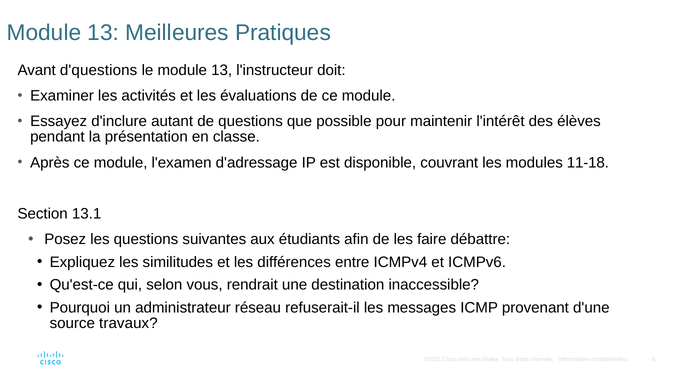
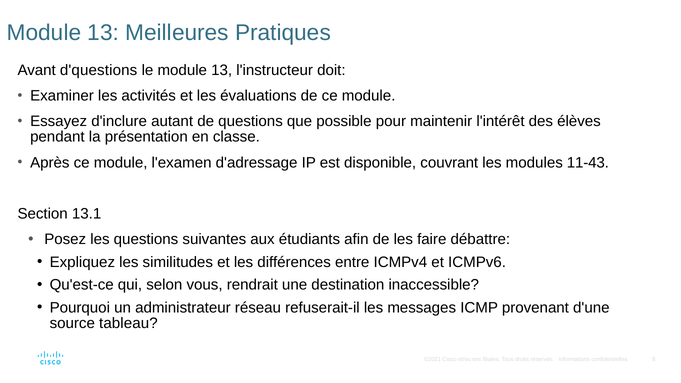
11-18: 11-18 -> 11-43 (588, 163)
travaux: travaux -> tableau (128, 323)
